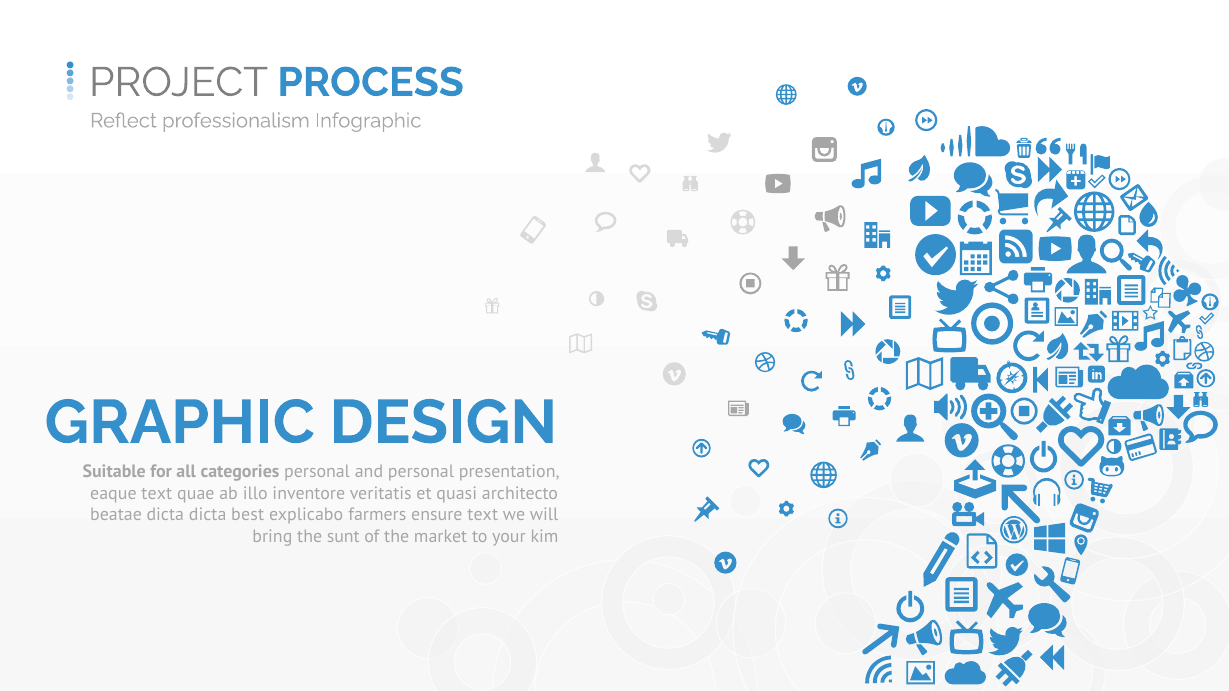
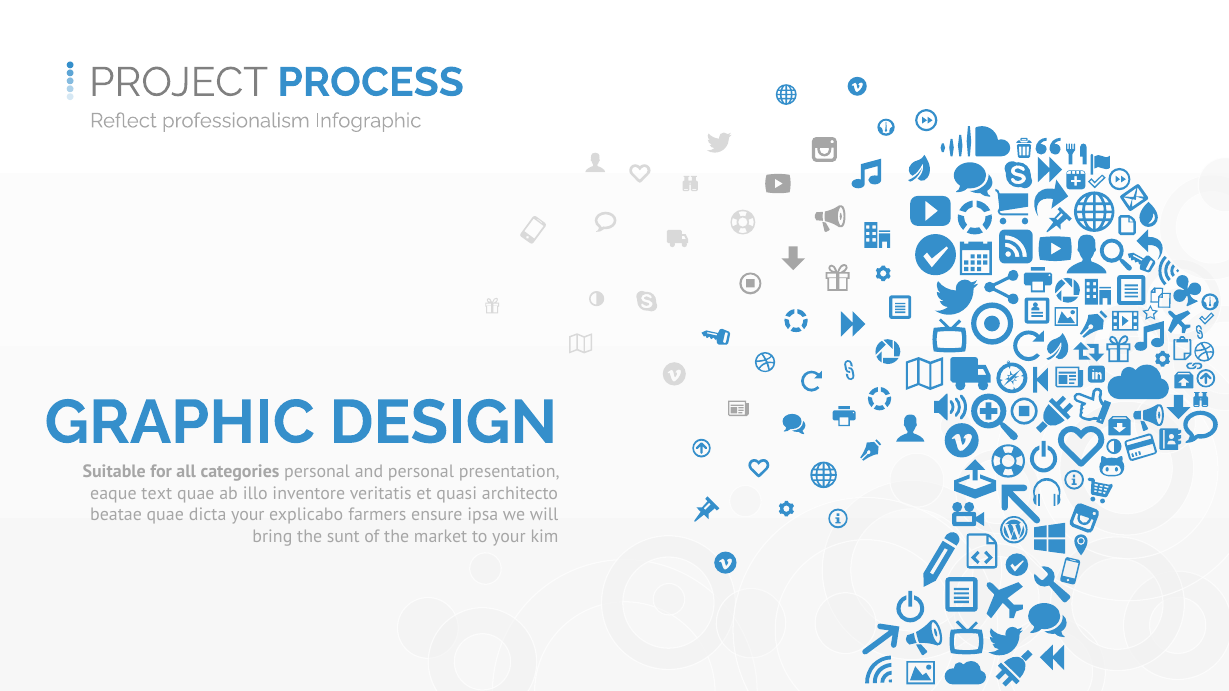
beatae dicta: dicta -> quae (165, 515)
dicta best: best -> your (248, 515)
ensure text: text -> ipsa (483, 515)
